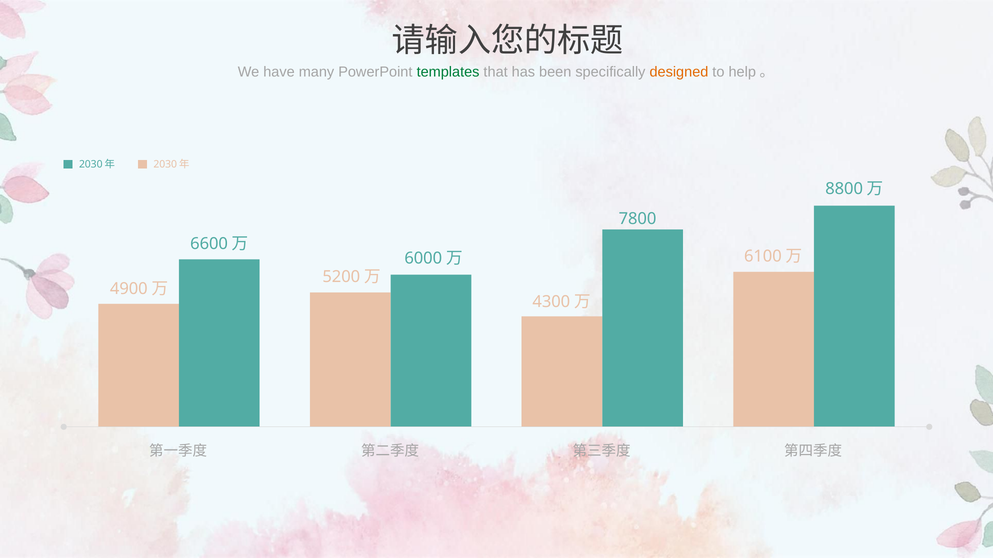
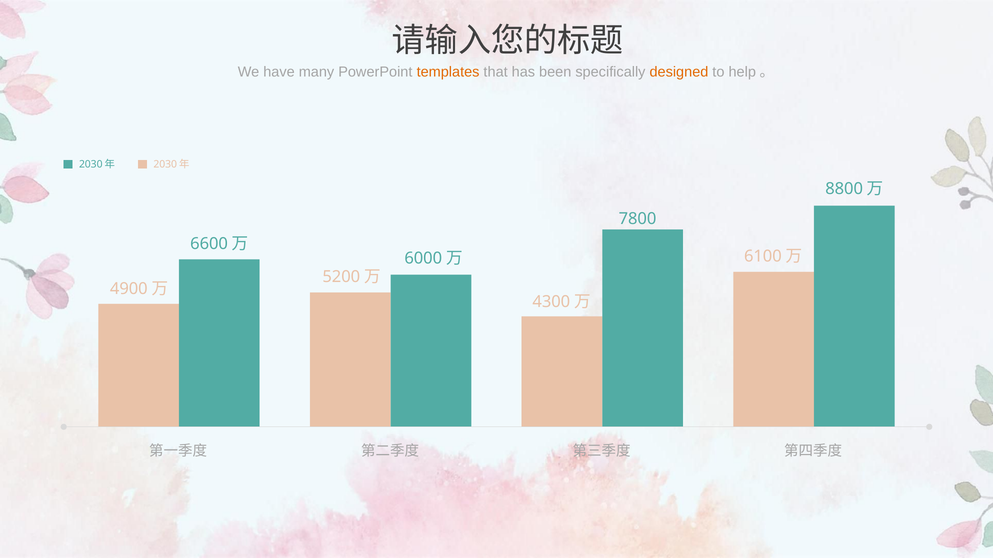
templates colour: green -> orange (448, 72)
